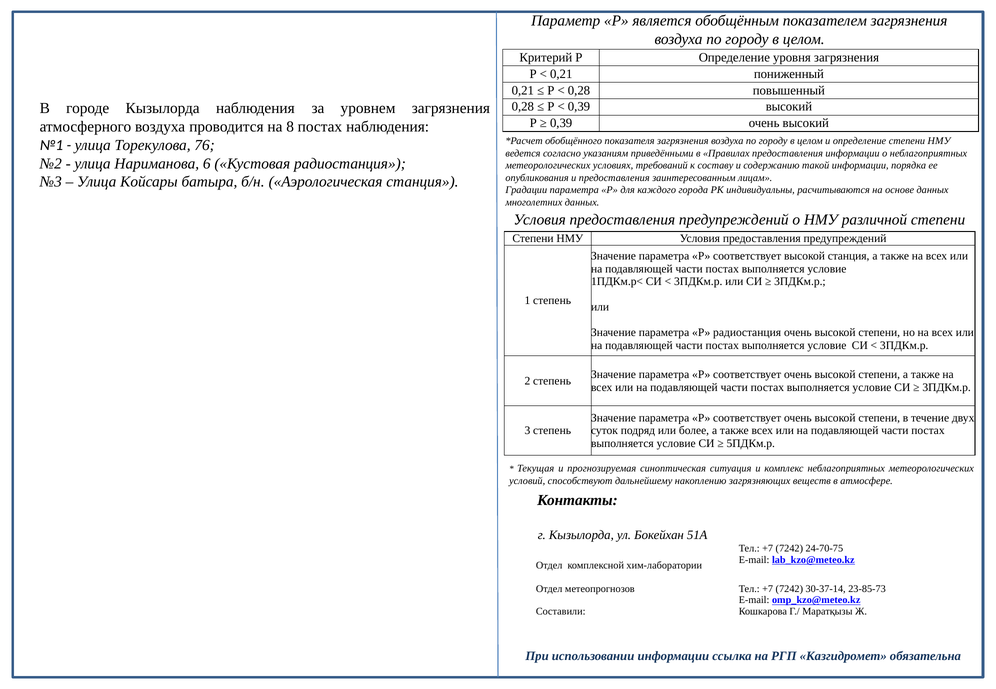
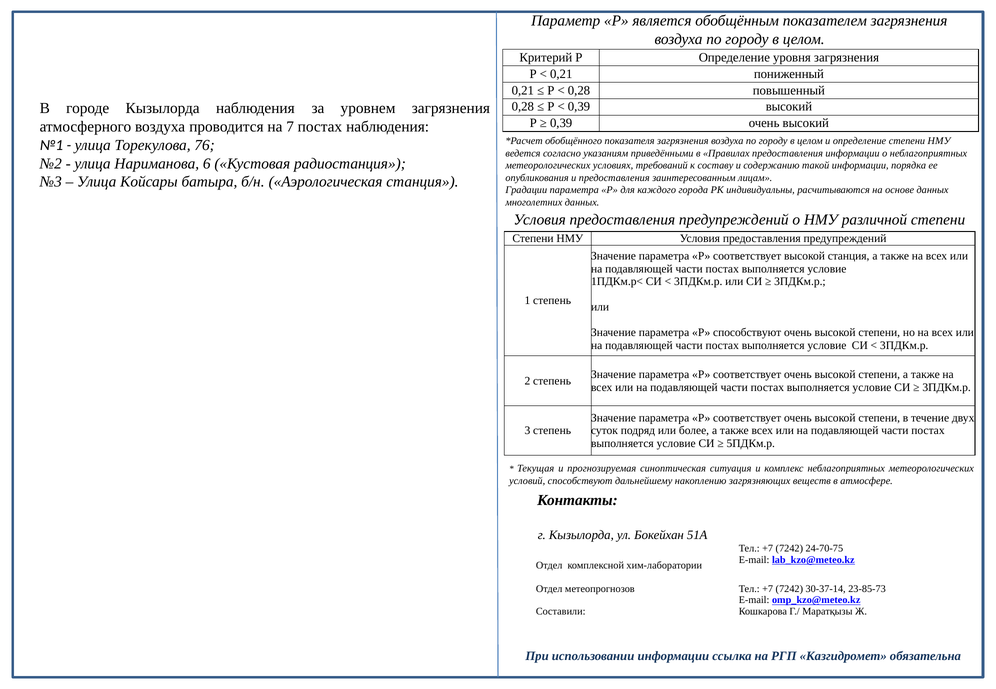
8: 8 -> 7 (290, 127)
Р радиостанция: радиостанция -> способствуют (747, 333)
